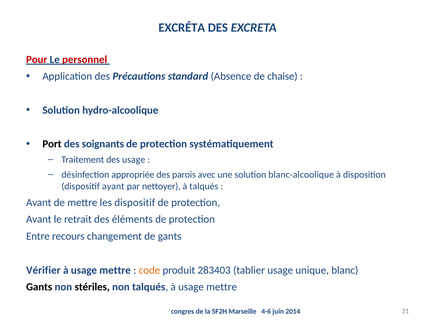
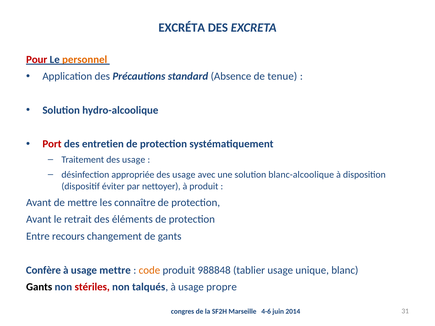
personnel colour: red -> orange (85, 60)
chaise: chaise -> tenue (282, 76)
Port colour: black -> red (52, 144)
soignants: soignants -> entretien (103, 144)
parois: parois -> usage (184, 175)
ayant: ayant -> éviter (113, 186)
à talqués: talqués -> produit (204, 186)
les dispositif: dispositif -> connaître (135, 203)
Vérifier: Vérifier -> Confère (43, 270)
283403: 283403 -> 988848 (214, 270)
stériles colour: black -> red (92, 287)
talqués à usage mettre: mettre -> propre (222, 287)
